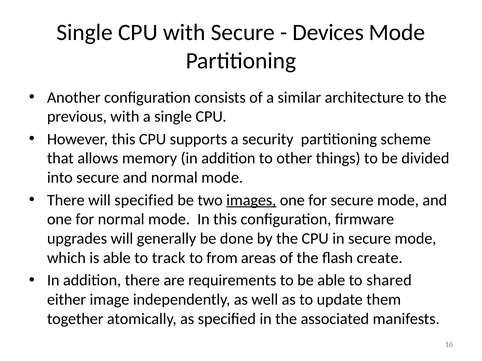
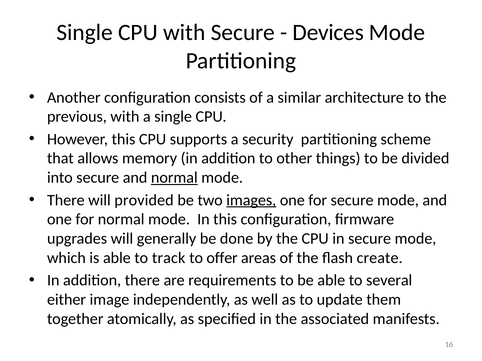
normal underline: none -> present (174, 178)
will specified: specified -> provided (144, 200)
from: from -> offer (222, 258)
shared: shared -> several (389, 281)
